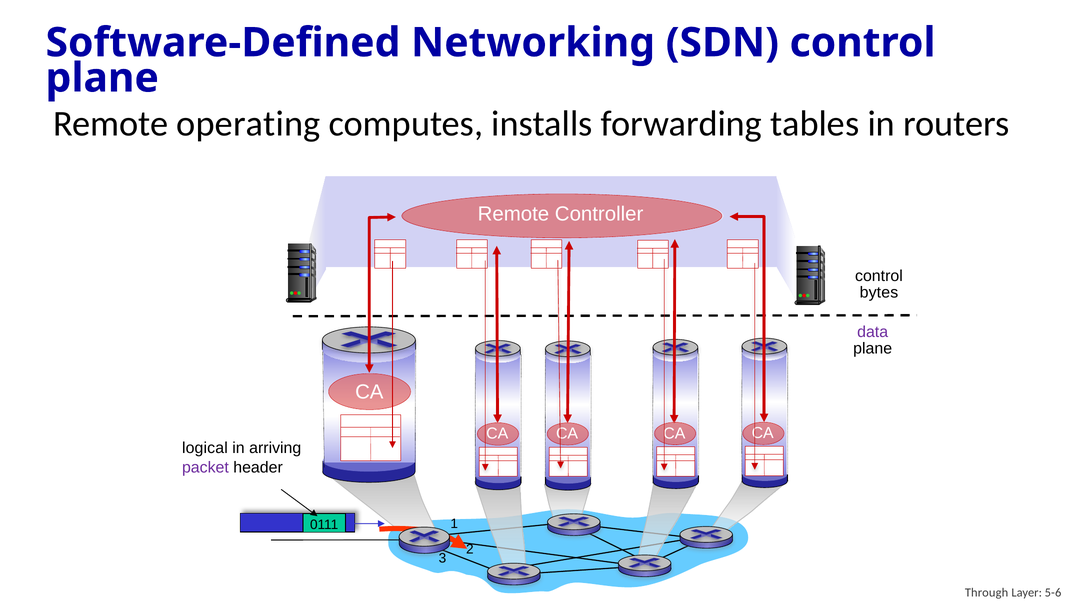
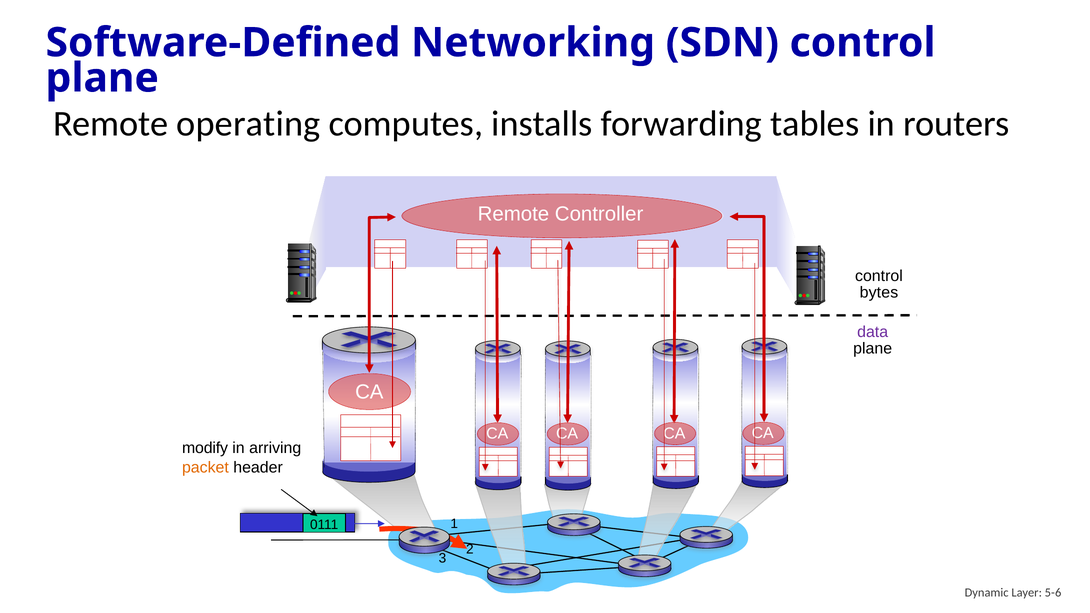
logical: logical -> modify (205, 448)
packet colour: purple -> orange (205, 467)
Through: Through -> Dynamic (987, 593)
